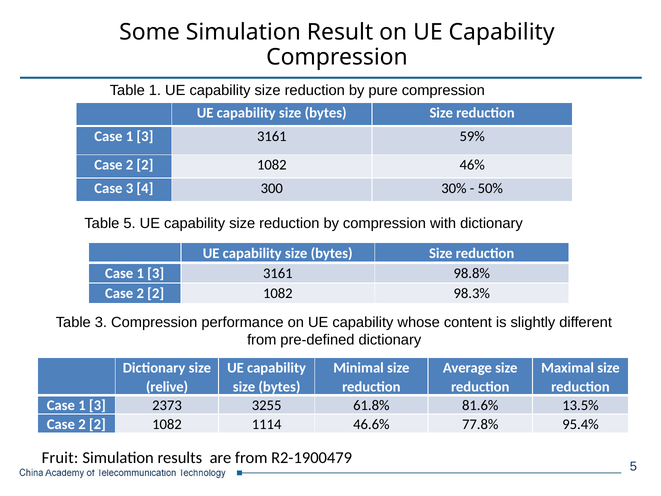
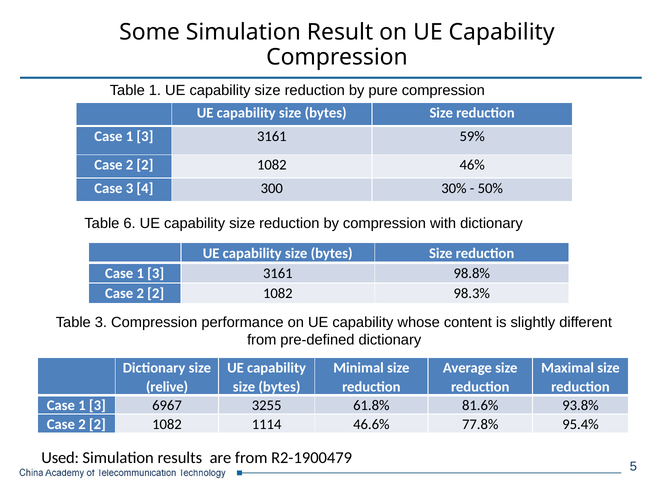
Table 5: 5 -> 6 (130, 223)
2373: 2373 -> 6967 (167, 405)
13.5%: 13.5% -> 93.8% (580, 405)
Fruit: Fruit -> Used (60, 457)
